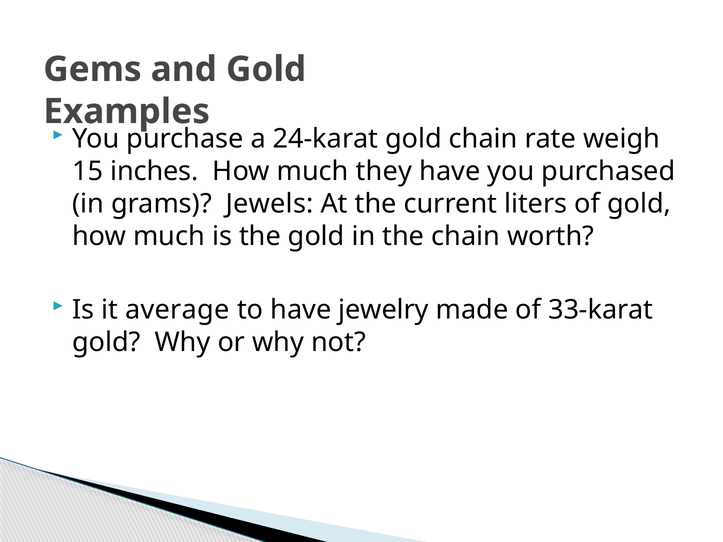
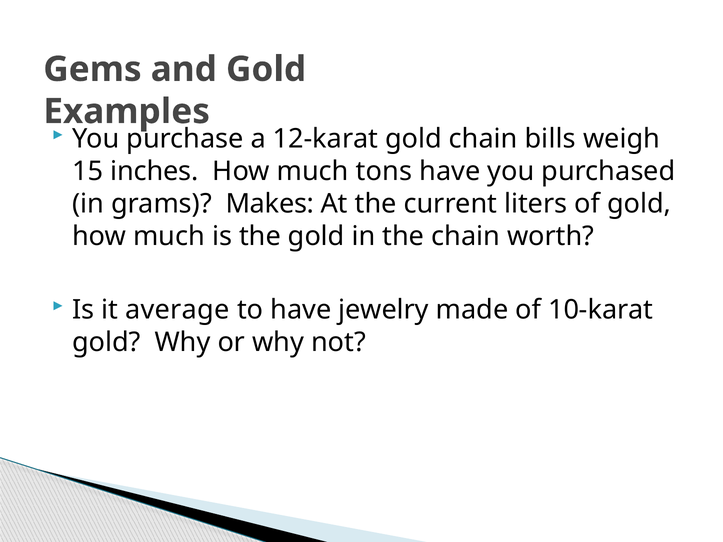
24-karat: 24-karat -> 12-karat (325, 139)
rate: rate -> bills (550, 139)
they: they -> tons (384, 171)
Jewels: Jewels -> Makes (270, 204)
33-karat: 33-karat -> 10-karat (601, 310)
